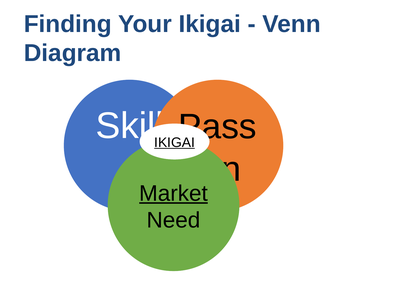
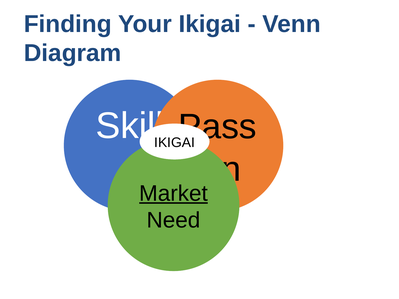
IKIGAI underline: present -> none (175, 143)
